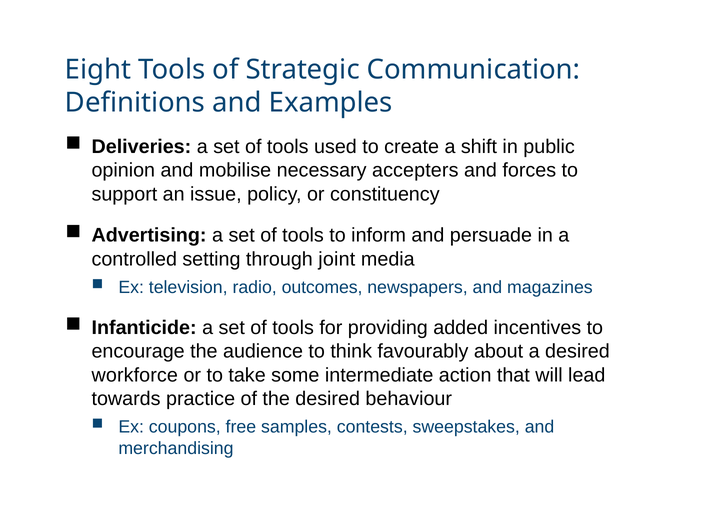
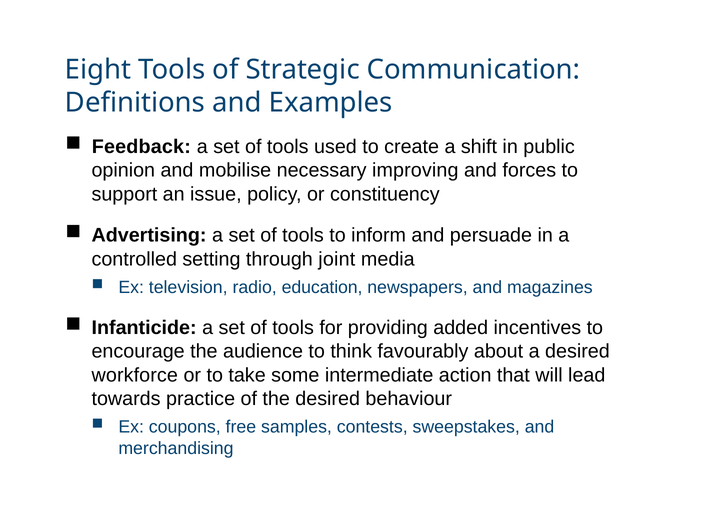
Deliveries: Deliveries -> Feedback (141, 147)
accepters: accepters -> improving (415, 170)
outcomes: outcomes -> education (322, 287)
